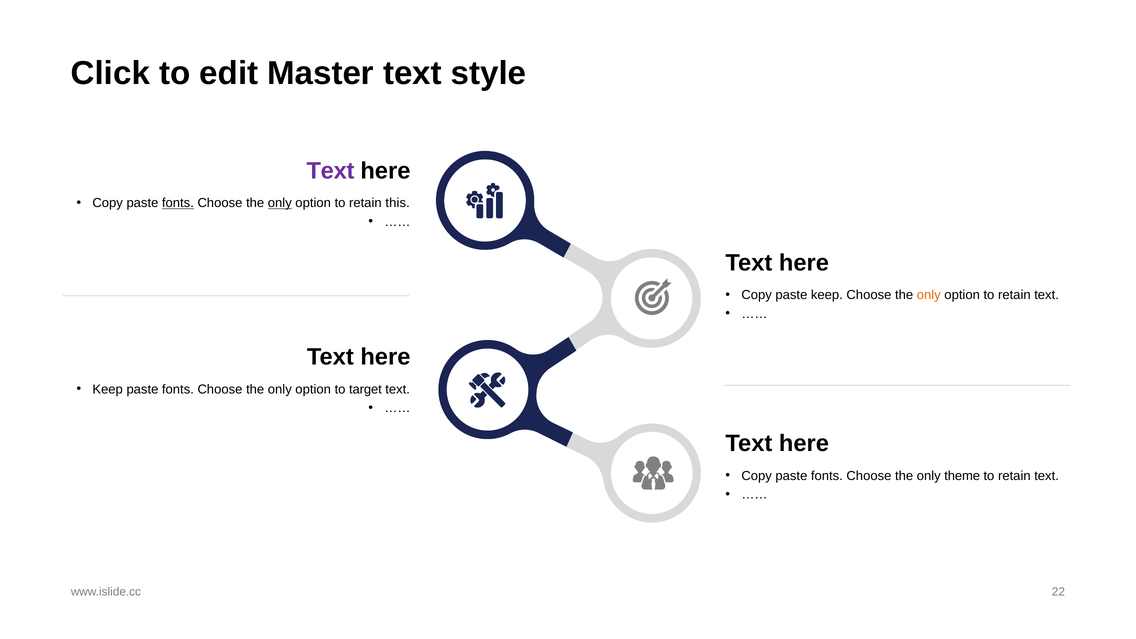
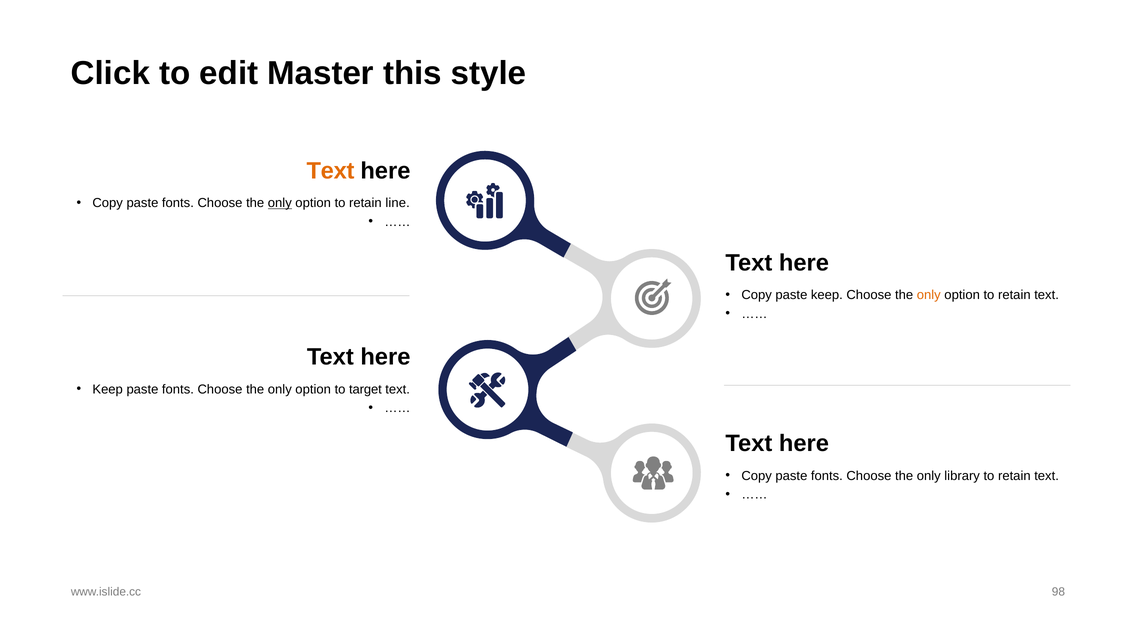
Master text: text -> this (412, 73)
Text colour: purple -> orange (330, 171)
fonts underline: present -> none (178, 203)
this: this -> line (398, 203)
theme: theme -> library (962, 476)
22: 22 -> 98 (1058, 592)
